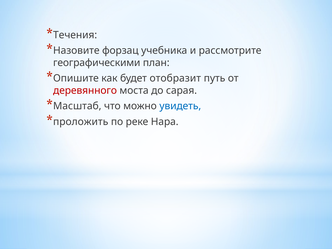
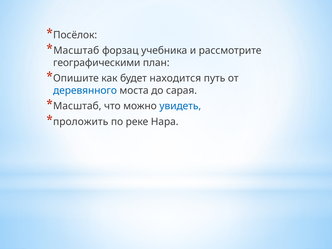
Течения: Течения -> Посёлок (75, 35)
Назовите: Назовите -> Масштаб (76, 51)
отобразит: отобразит -> находится (175, 78)
деревянного colour: red -> blue (85, 91)
